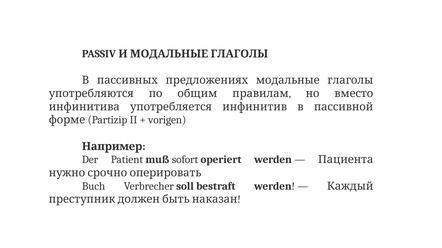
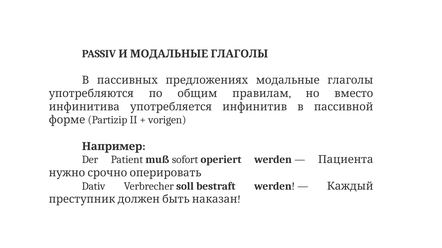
Buch: Buch -> Dativ (94, 187)
